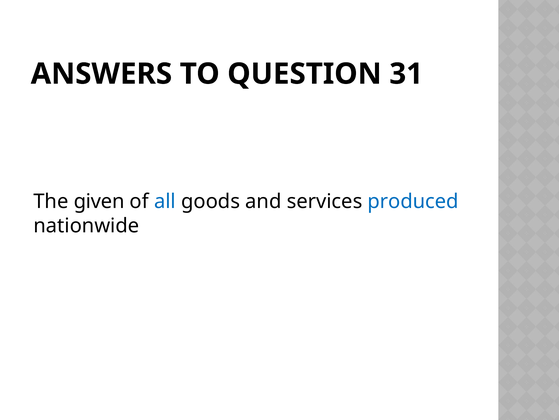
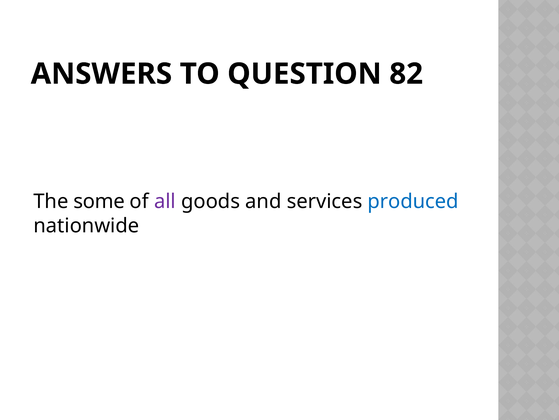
31: 31 -> 82 (406, 74)
given: given -> some (99, 201)
all colour: blue -> purple (165, 201)
